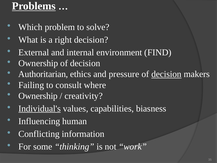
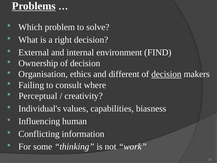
Authoritarian: Authoritarian -> Organisation (43, 74)
pressure: pressure -> different (124, 74)
Ownership: Ownership -> Perceptual (38, 96)
Individual's underline: present -> none (40, 108)
